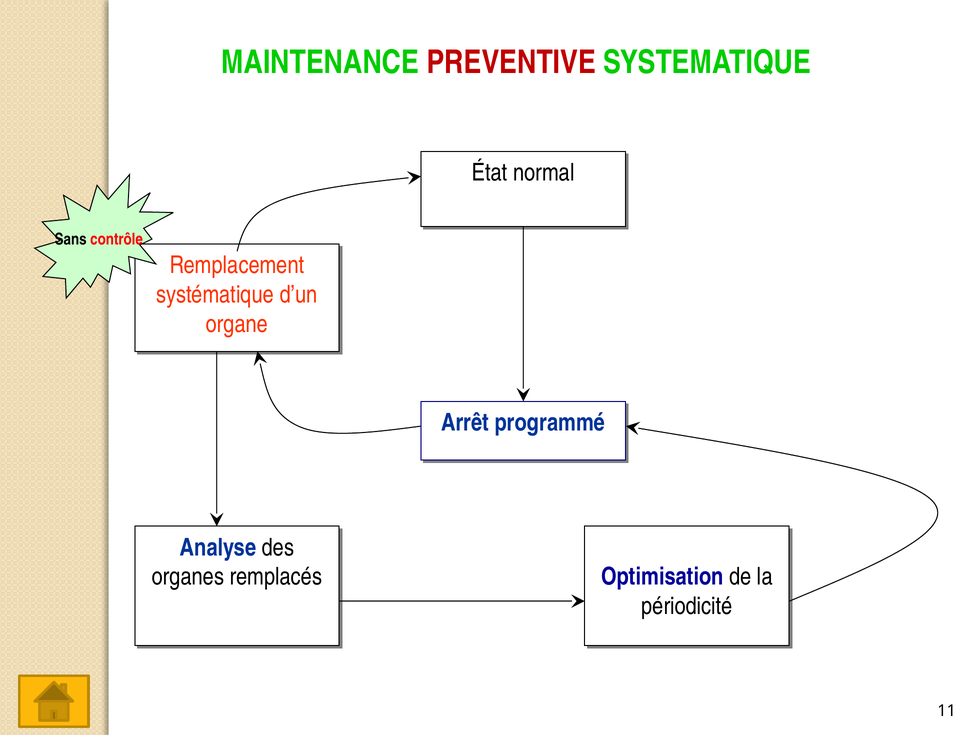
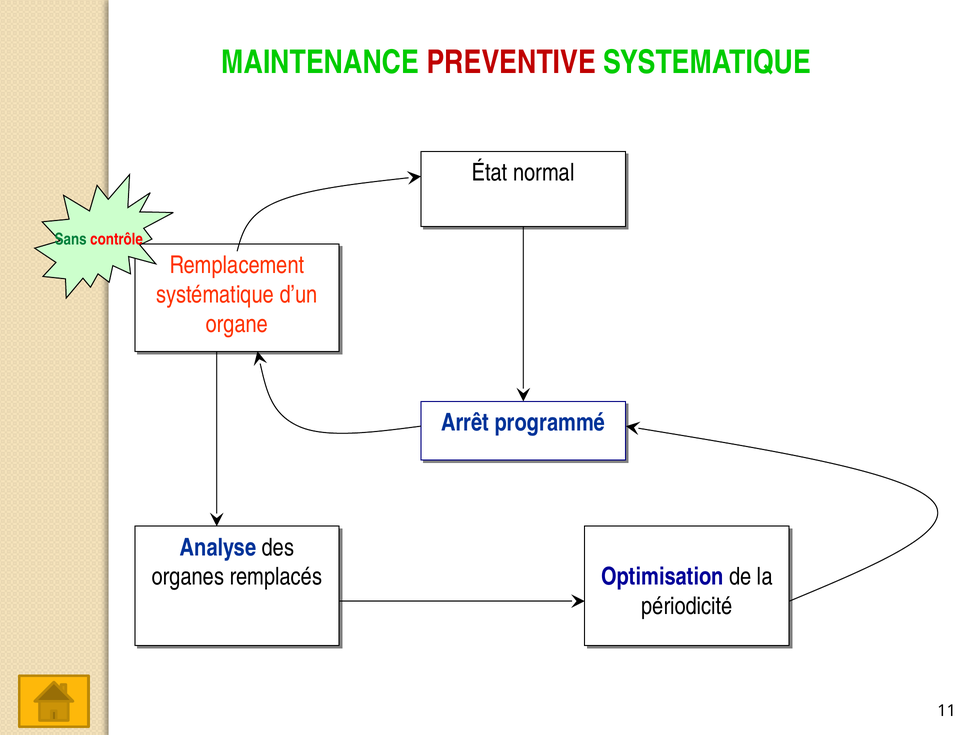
Sans colour: black -> green (71, 239)
